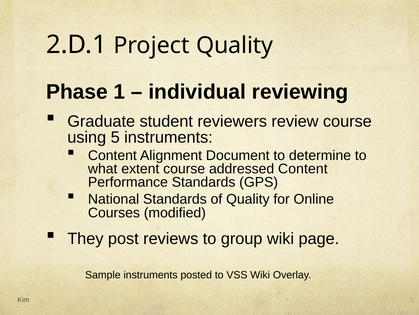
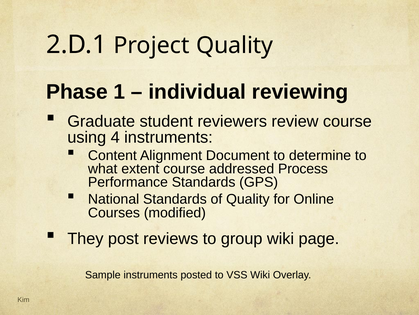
5: 5 -> 4 (115, 137)
addressed Content: Content -> Process (303, 168)
